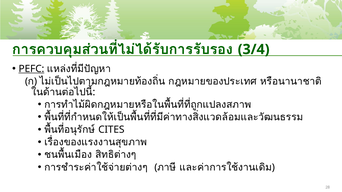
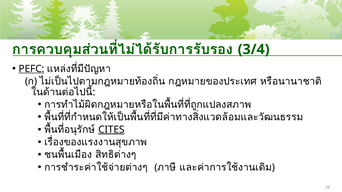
CITES underline: none -> present (111, 130)
